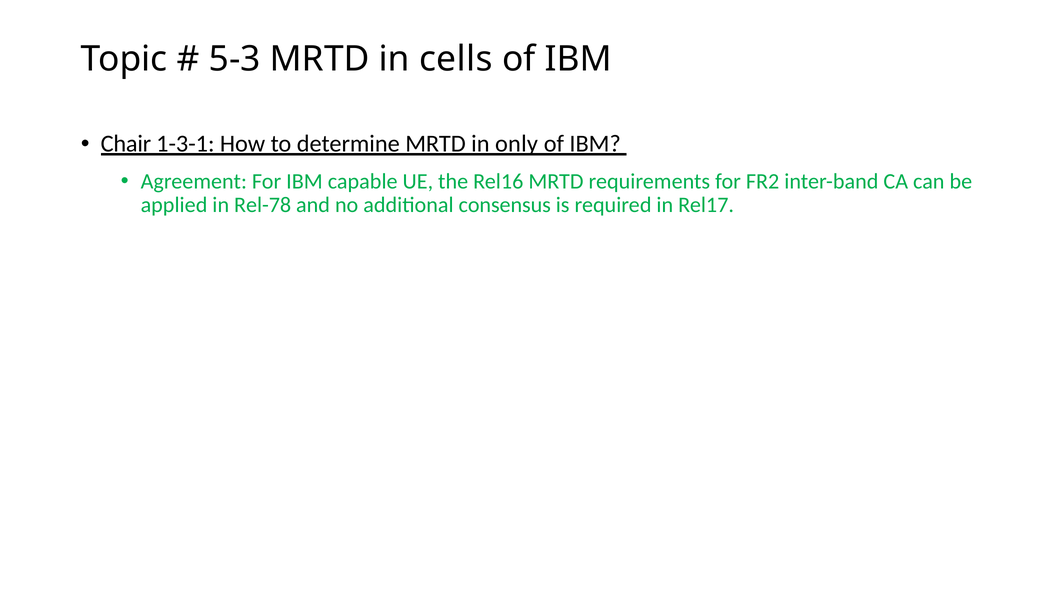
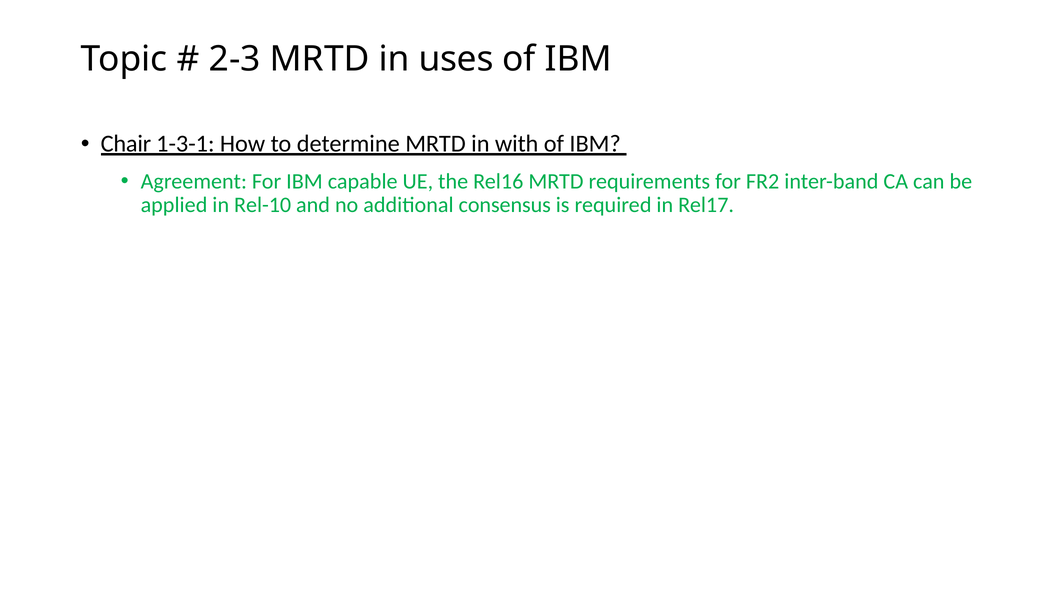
5-3: 5-3 -> 2-3 (235, 59)
cells: cells -> uses (456, 59)
only: only -> with (517, 144)
Rel-78: Rel-78 -> Rel-10 (263, 205)
